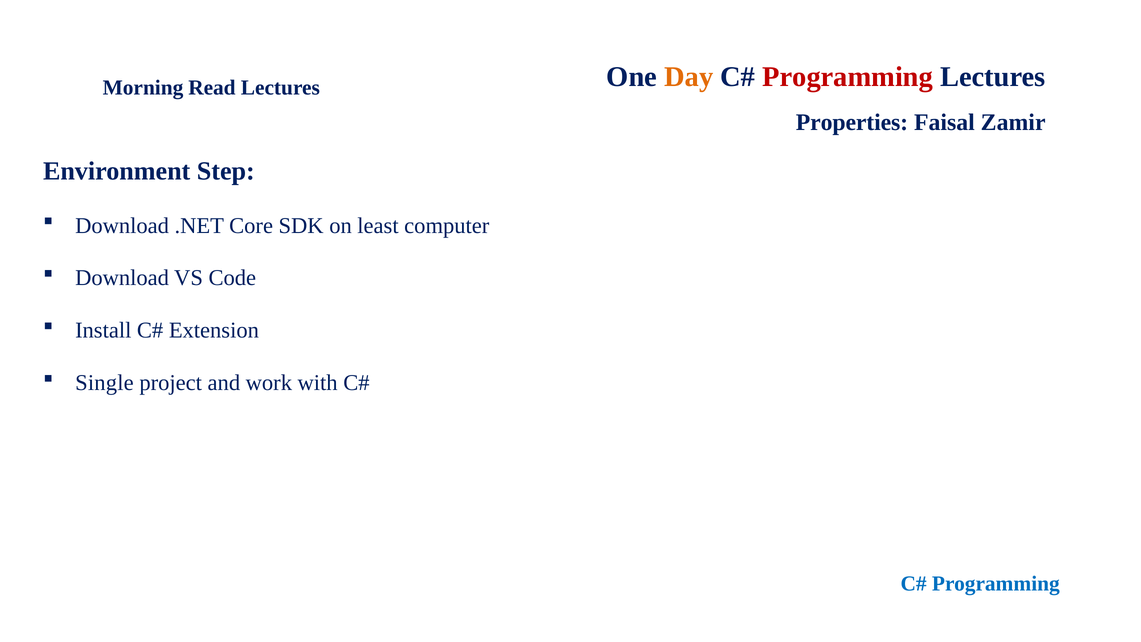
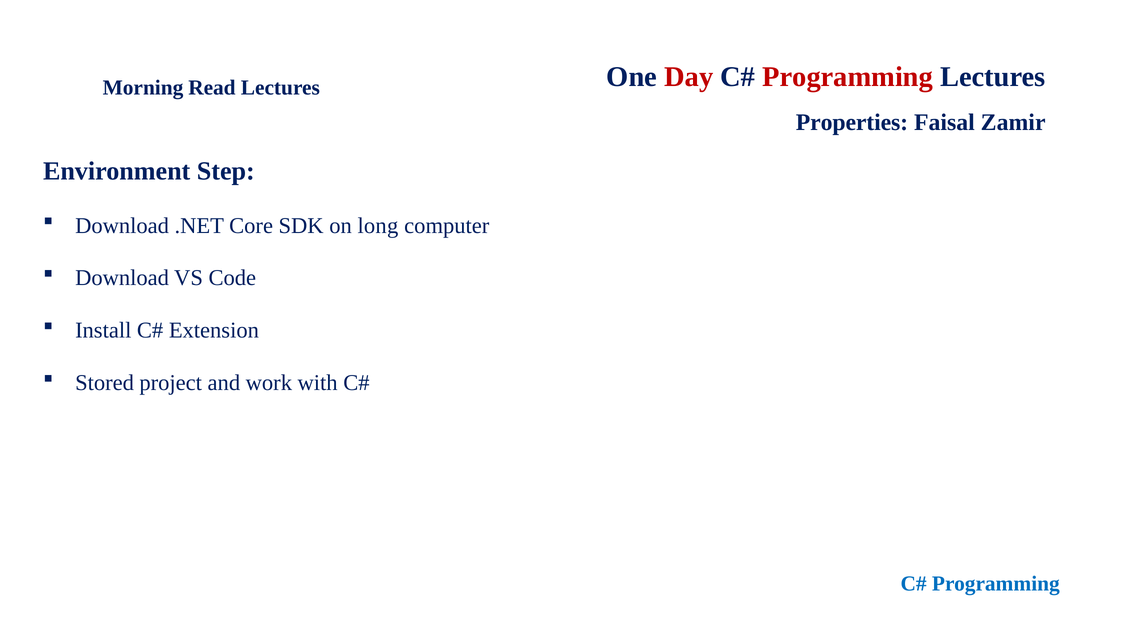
Day colour: orange -> red (689, 77)
least: least -> long (378, 225)
Single: Single -> Stored (105, 383)
